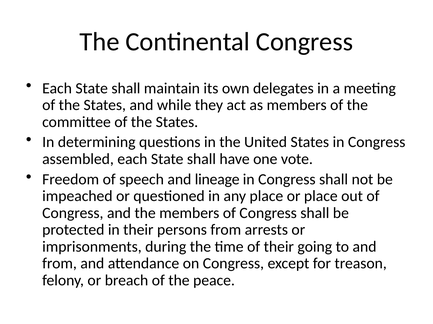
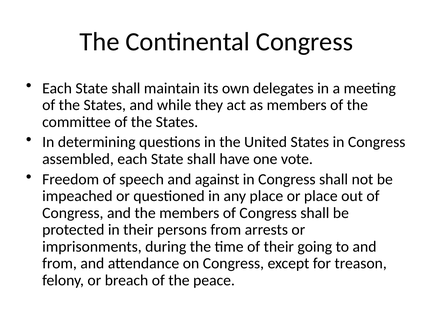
lineage: lineage -> against (217, 180)
